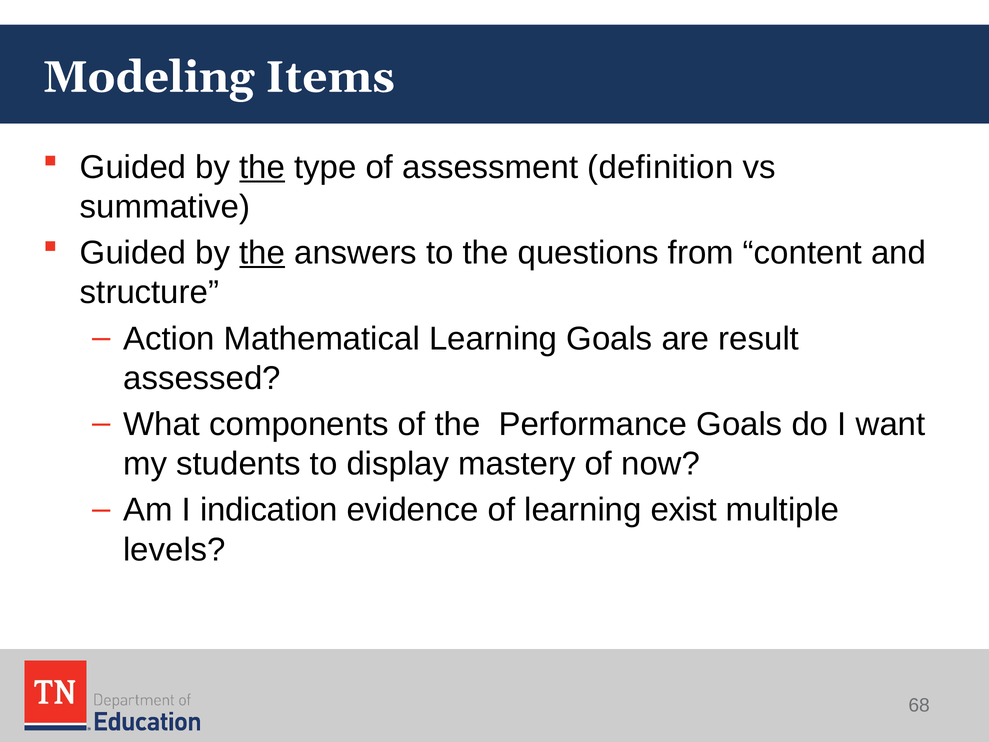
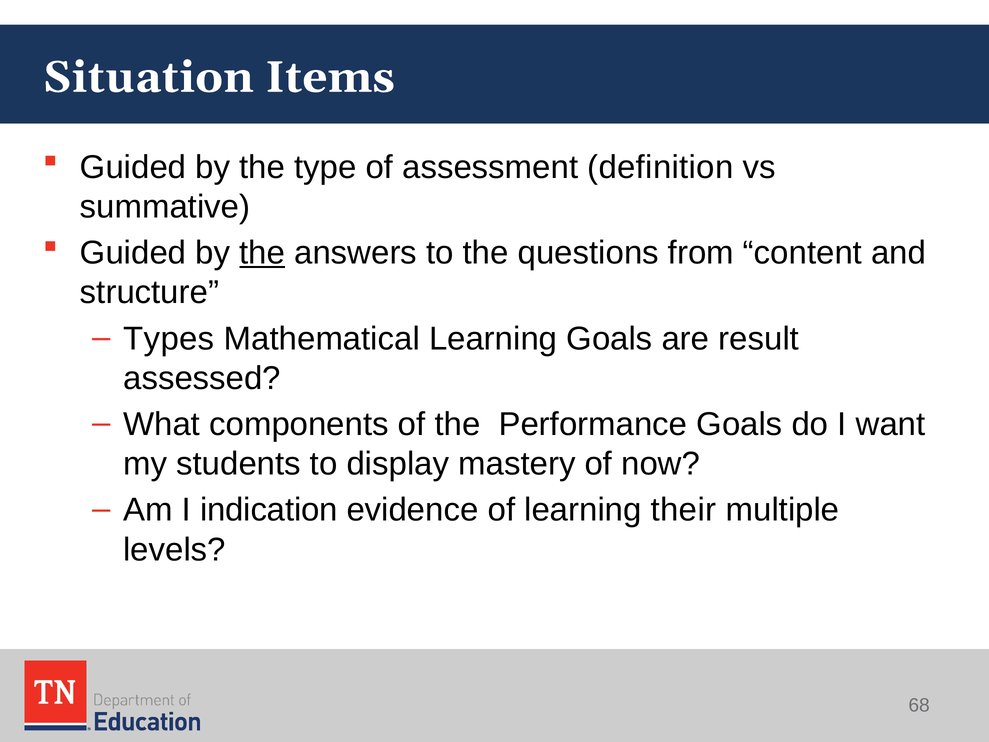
Modeling: Modeling -> Situation (148, 77)
the underline: present -> none (262, 167)
Action: Action -> Types (169, 339)
exist: exist -> their (683, 510)
